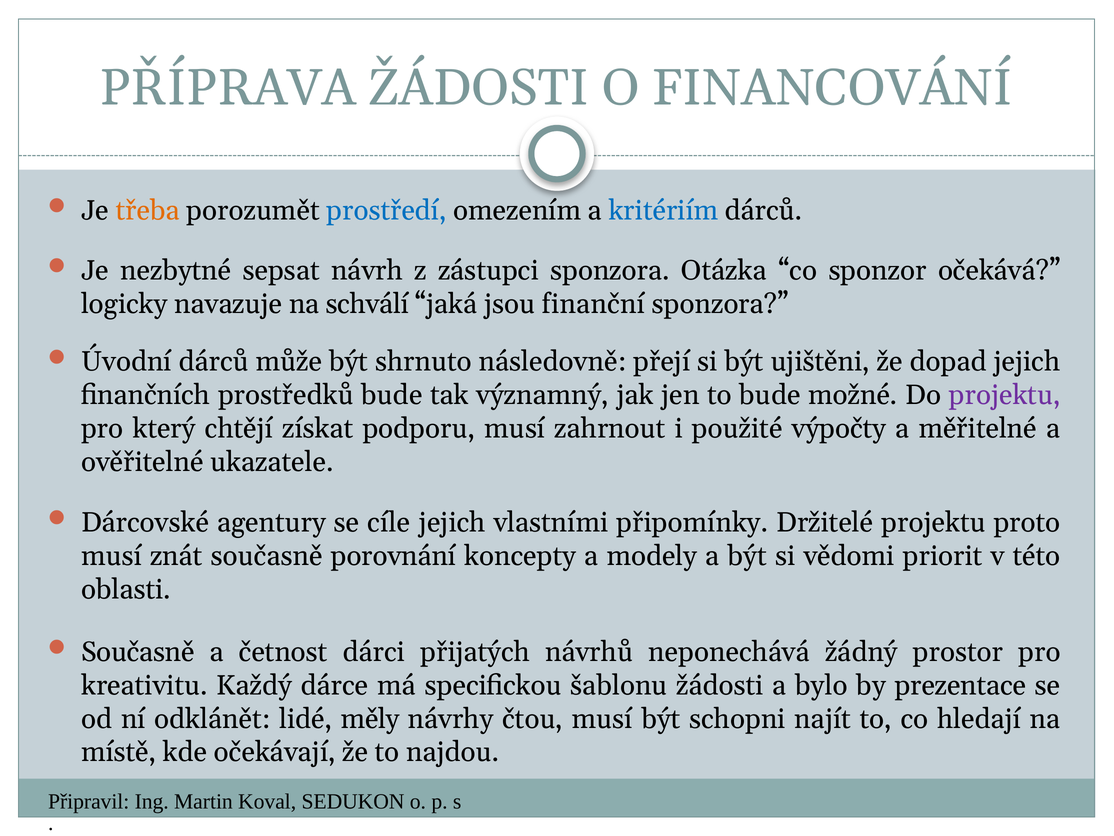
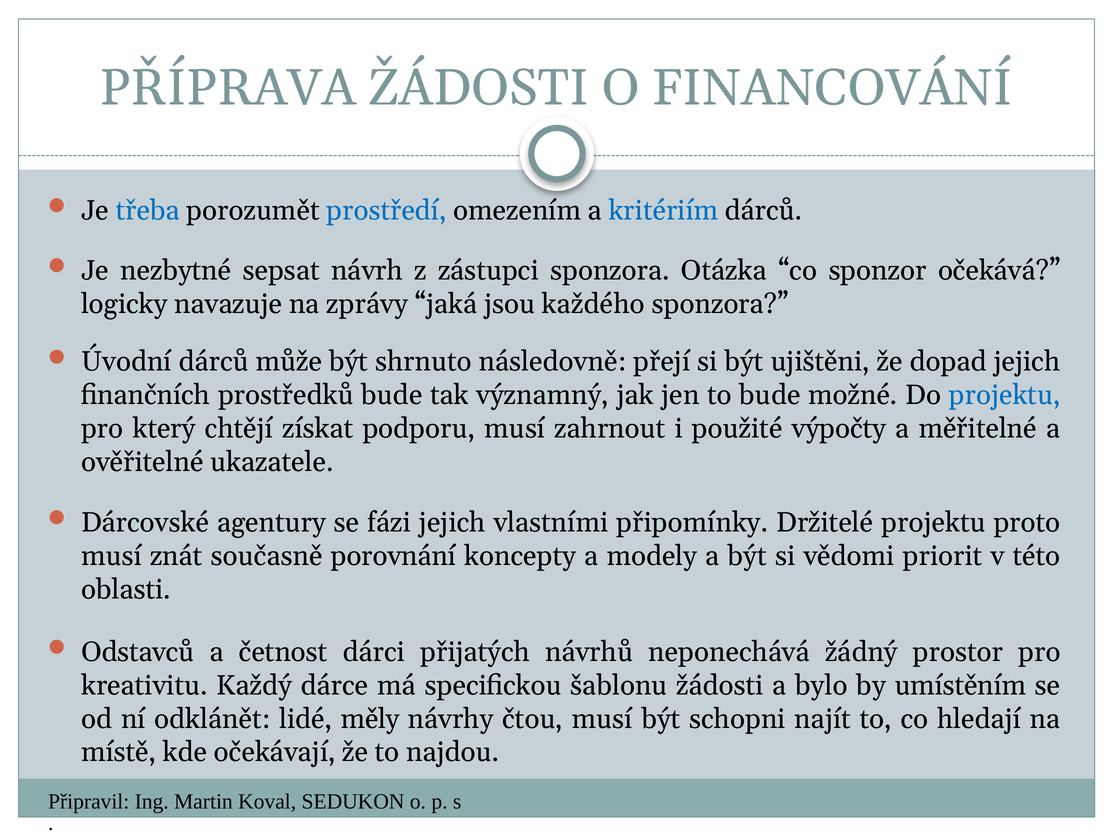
třeba colour: orange -> blue (148, 210)
schválí: schválí -> zprávy (367, 304)
finanční: finanční -> každého (593, 304)
projektu colour: purple -> blue (1005, 395)
cíle: cíle -> fázi (389, 522)
Současně: Současně -> Odstavců (138, 652)
prezentace: prezentace -> umístěním (960, 685)
